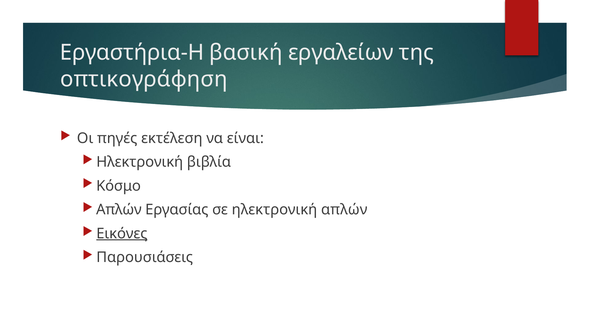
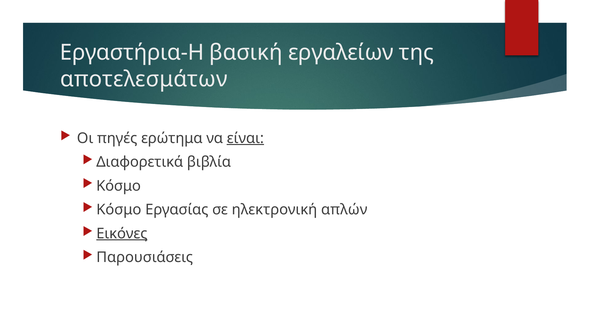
οπτικογράφηση: οπτικογράφηση -> αποτελεσμάτων (144, 79)
εκτέλεση: εκτέλεση -> ερώτημα (172, 138)
είναι underline: none -> present (245, 138)
Ηλεκτρονική: Ηλεκτρονική -> Διαφορετικά (140, 162)
Απλών: Απλών -> Κόσμο (119, 210)
